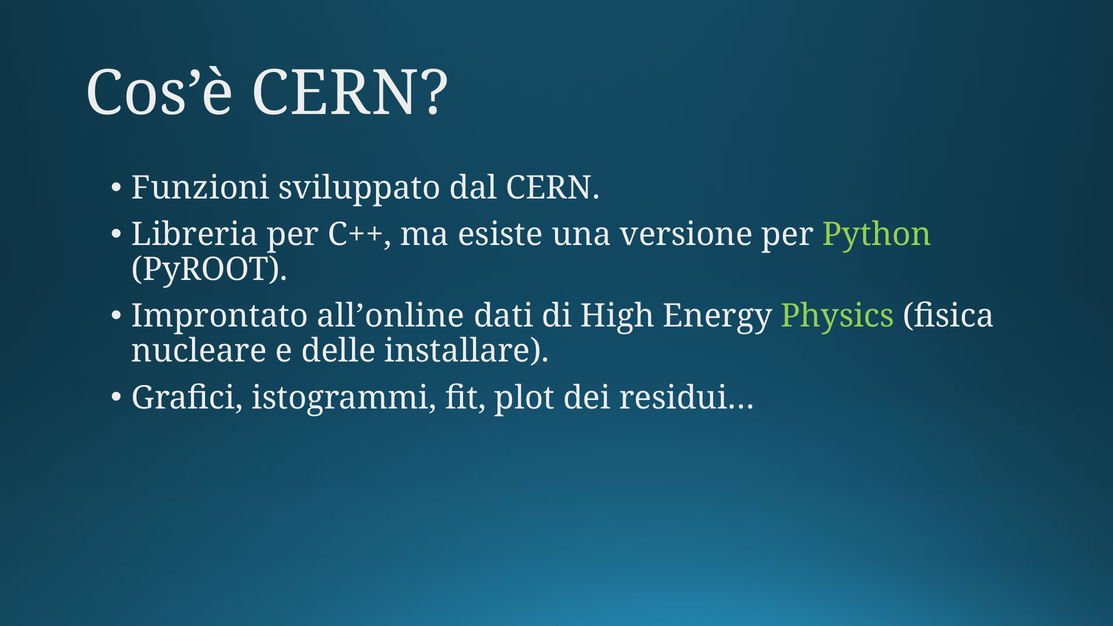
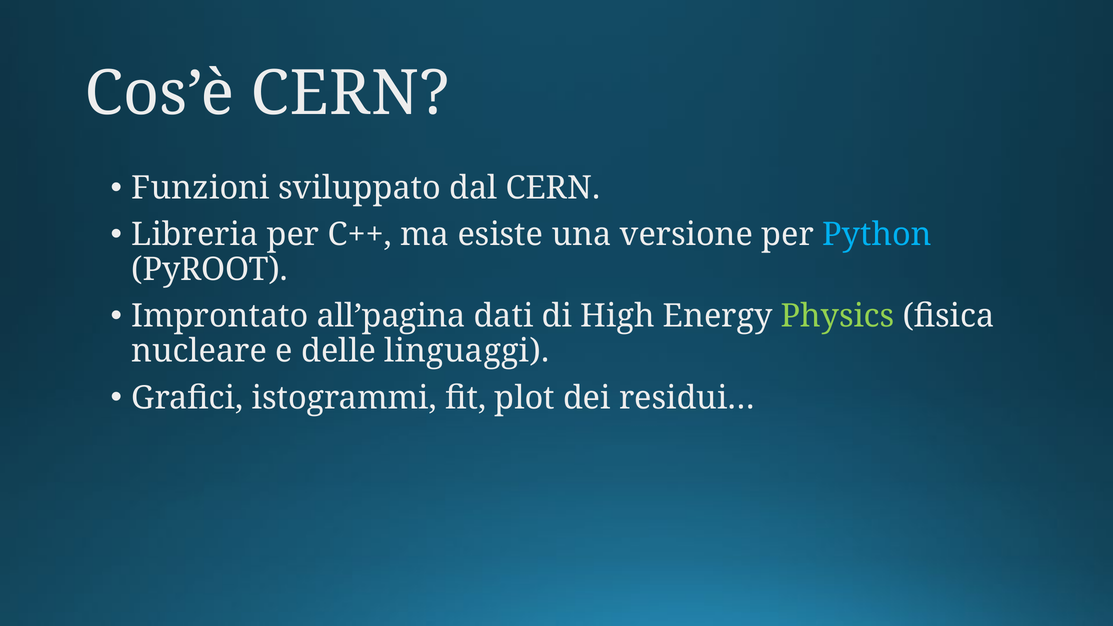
Python colour: light green -> light blue (877, 235)
all’online: all’online -> all’pagina (391, 316)
installare: installare -> linguaggi (467, 351)
